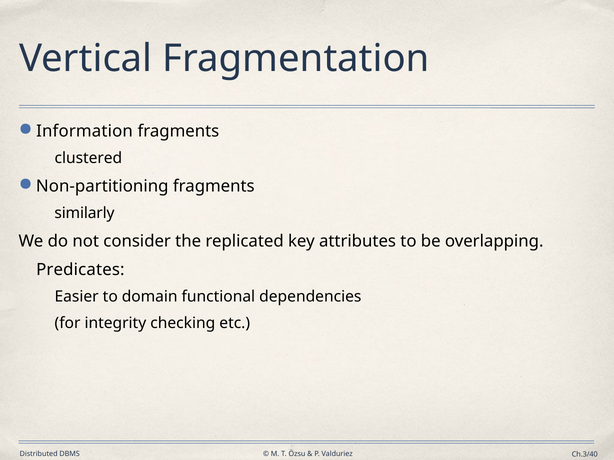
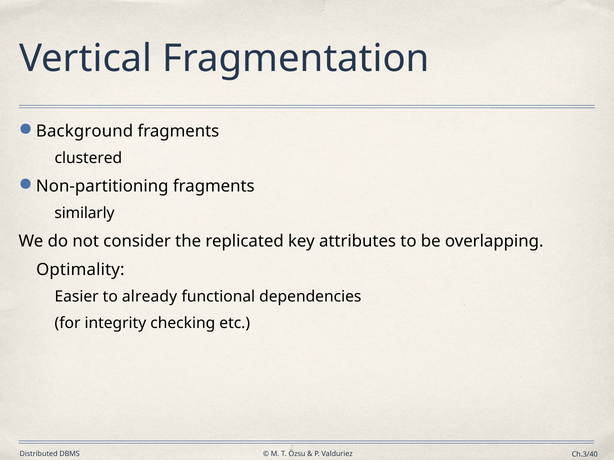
Information: Information -> Background (85, 131)
Predicates: Predicates -> Optimality (80, 270)
domain: domain -> already (150, 297)
